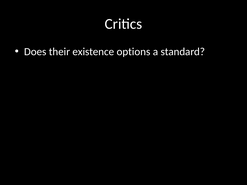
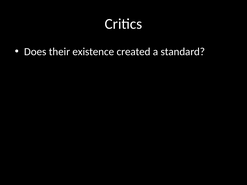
options: options -> created (134, 52)
